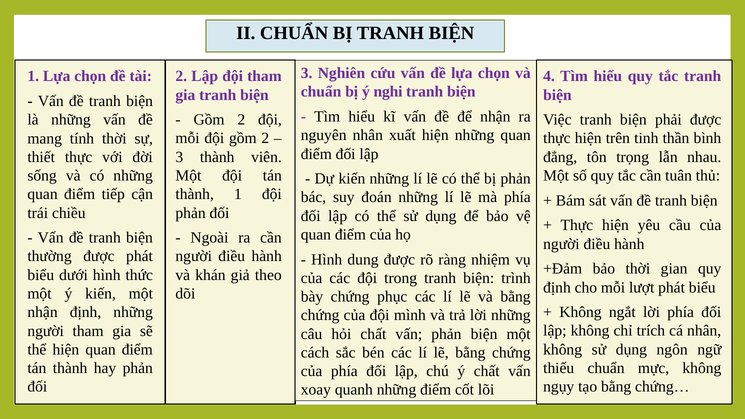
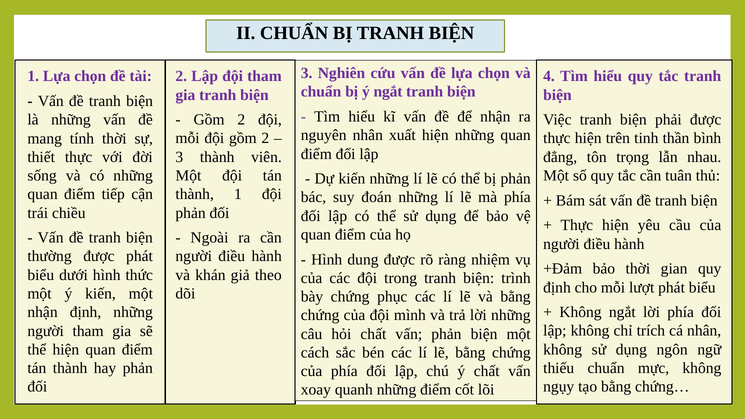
ý nghi: nghi -> ngắt (388, 92)
